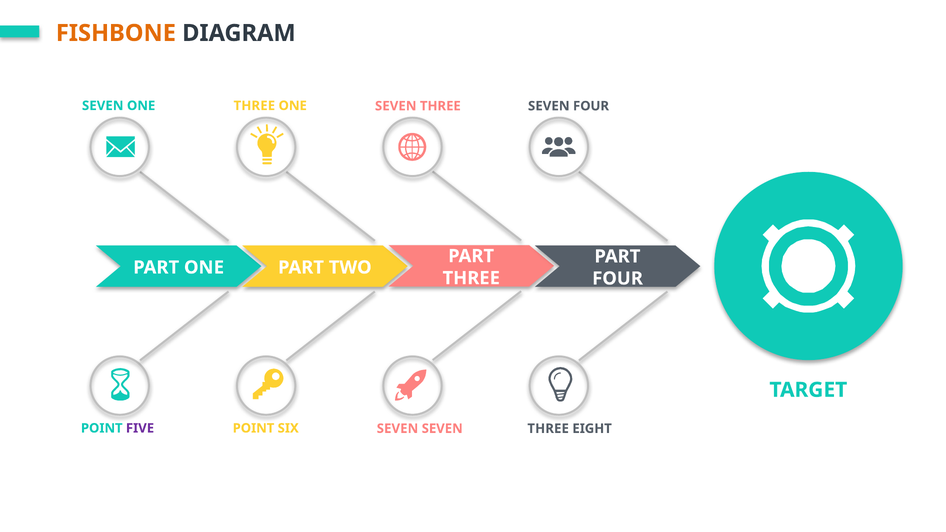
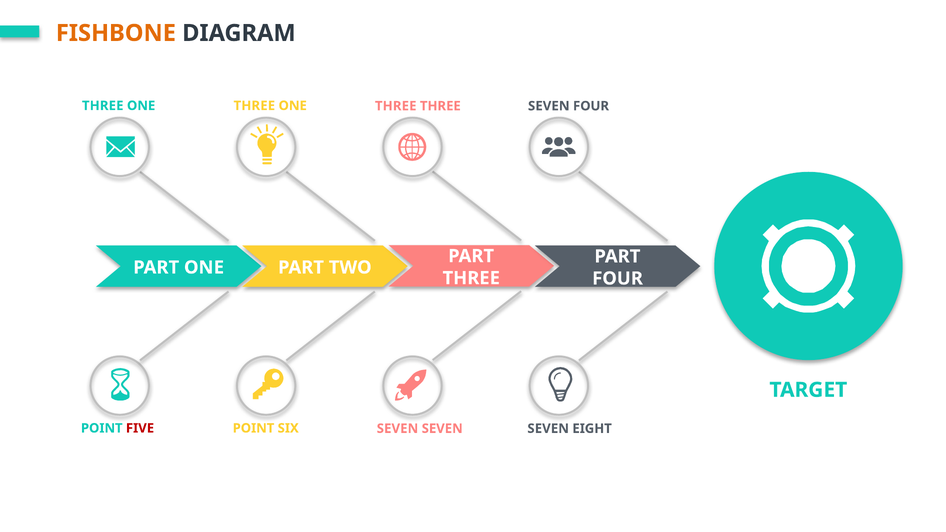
SEVEN: SEVEN -> THREE (103, 106)
SEVEN: SEVEN -> THREE (396, 106)
FIVE colour: purple -> red (140, 428)
THREE: THREE -> SEVEN (548, 429)
